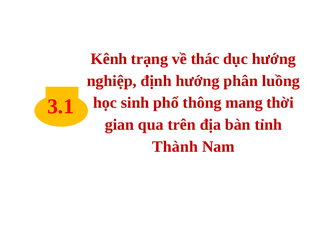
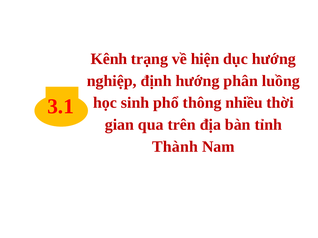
thác: thác -> hiện (205, 59)
mang: mang -> nhiều (244, 103)
